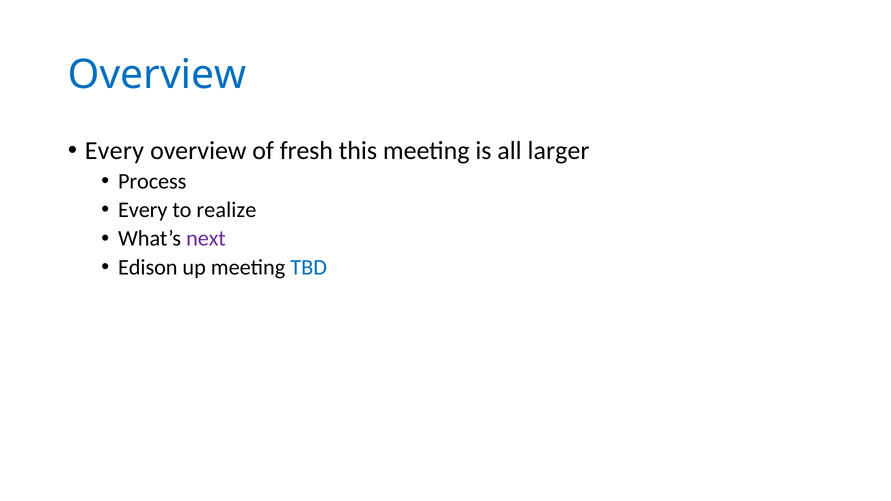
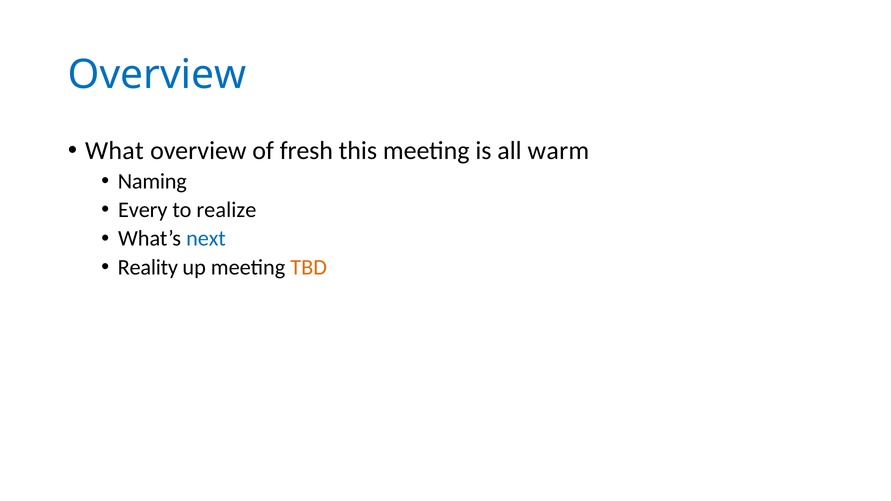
Every: Every -> What (114, 151)
larger: larger -> warm (558, 151)
Process: Process -> Naming (152, 181)
next colour: purple -> blue (206, 239)
Edison: Edison -> Reality (148, 267)
TBD colour: blue -> orange (309, 267)
